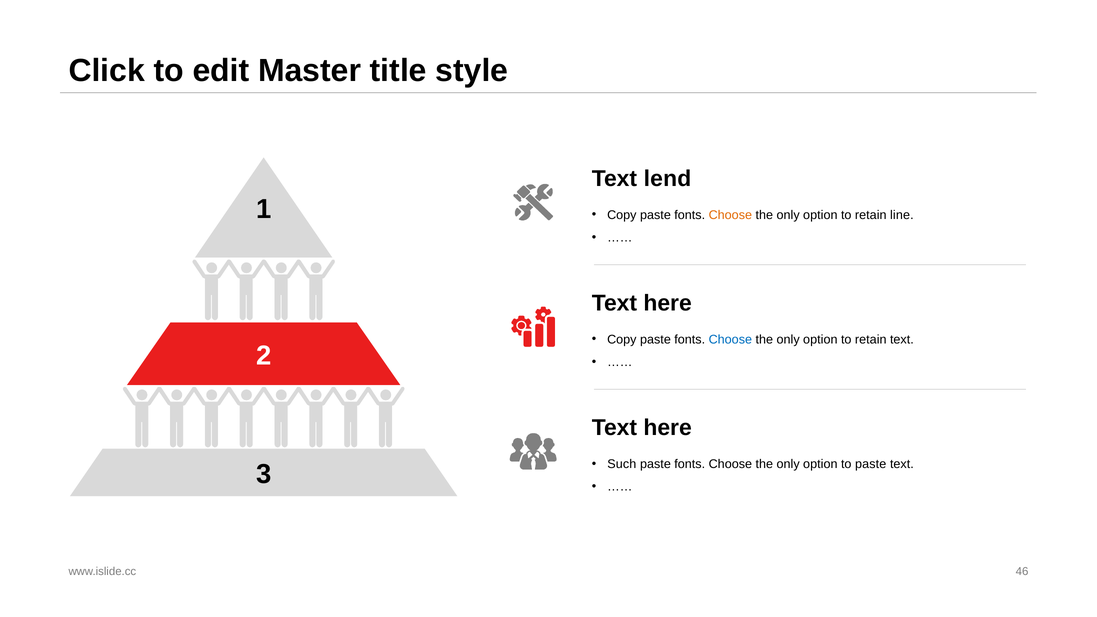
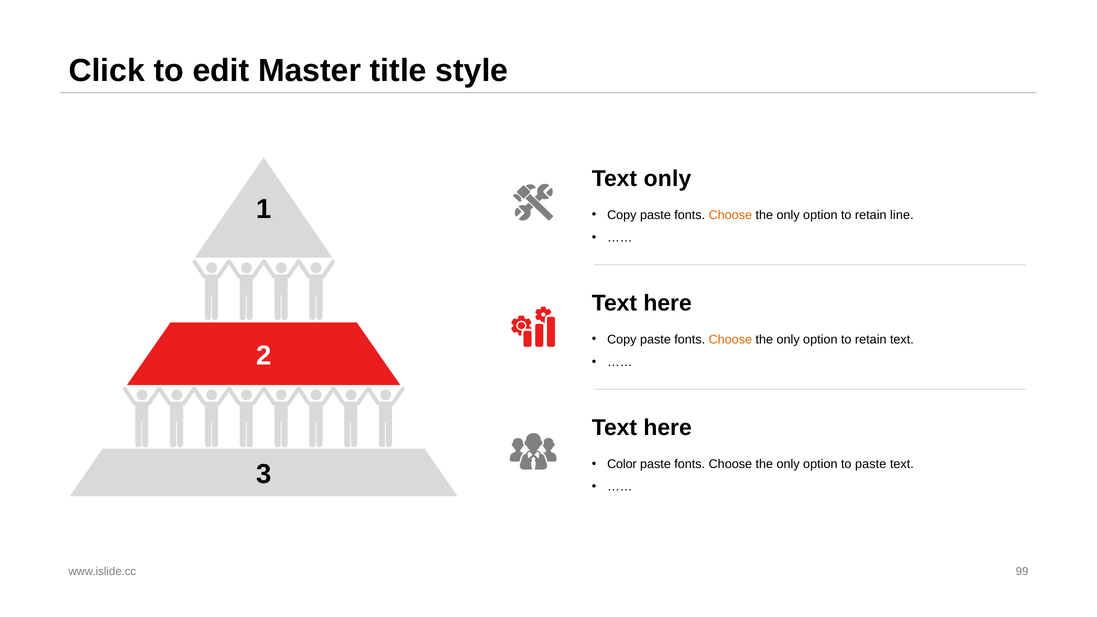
Text lend: lend -> only (667, 179)
Choose colour: blue -> orange (730, 340)
Such: Such -> Color (622, 464)
46: 46 -> 99 (1022, 572)
